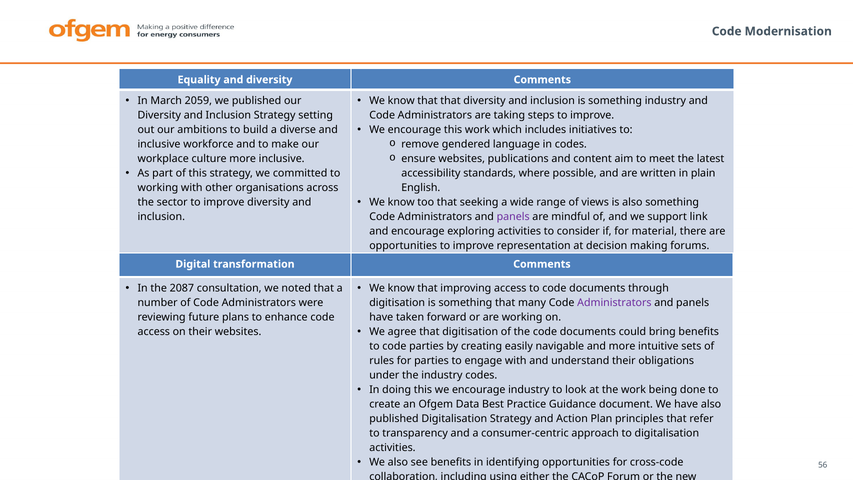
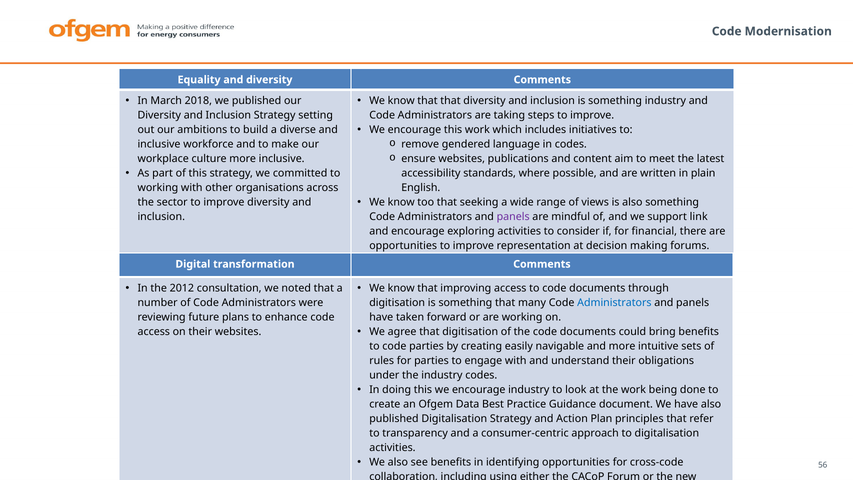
2059: 2059 -> 2018 (198, 101)
material: material -> financial (654, 231)
2087: 2087 -> 2012 (182, 288)
Administrators colour: purple -> blue (614, 303)
